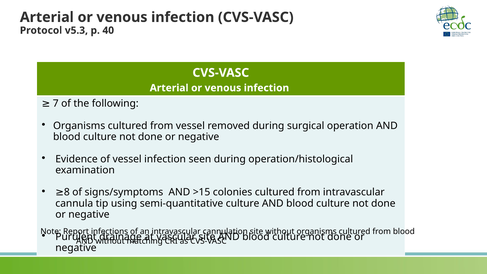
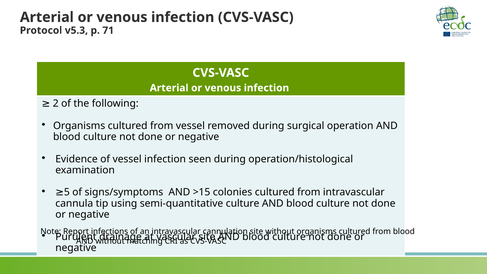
40: 40 -> 71 (108, 30)
7: 7 -> 2 (56, 103)
8: 8 -> 5 (67, 192)
